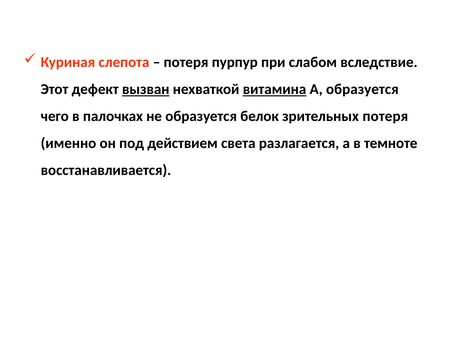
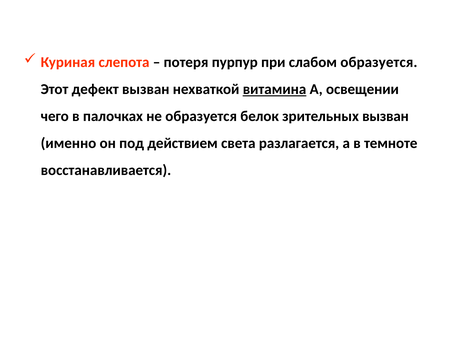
слабом вследствие: вследствие -> образуется (379, 62)
вызван underline: present -> none (146, 89)
А образуется: образуется -> освещении (362, 89)
зрительных потеря: потеря -> вызван (385, 116)
